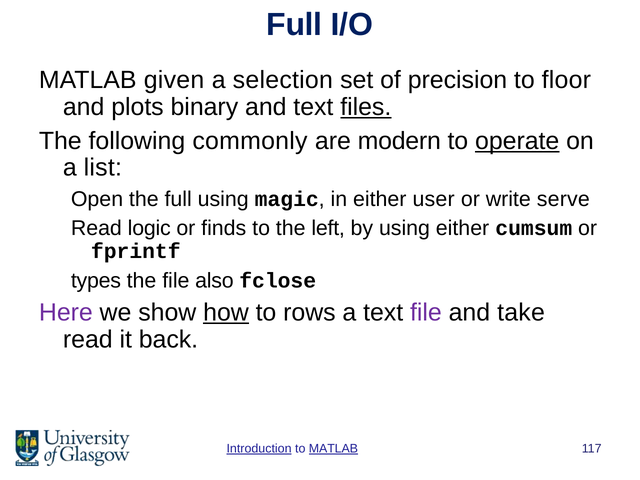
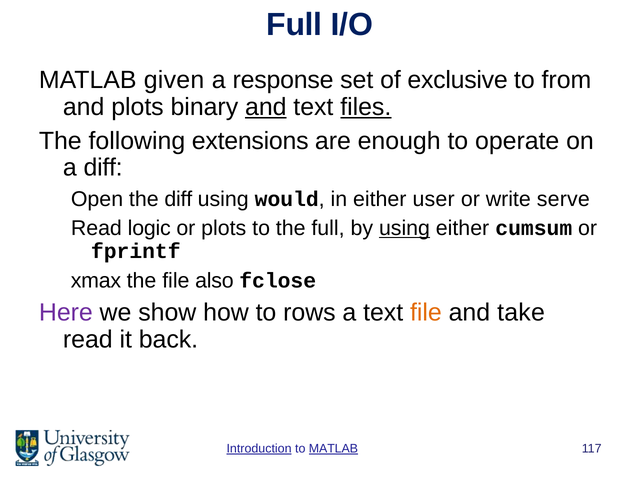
selection: selection -> response (283, 80)
precision: precision -> exclusive (458, 80)
floor: floor -> from (566, 80)
and underline: none -> present (266, 107)
commonly: commonly -> extensions (250, 141)
modern: modern -> enough (399, 141)
operate underline: present -> none (517, 141)
a list: list -> diff (103, 168)
the full: full -> diff (178, 199)
magic: magic -> would (287, 199)
or finds: finds -> plots (224, 228)
the left: left -> full (328, 228)
using underline: none -> present (404, 228)
types: types -> xmax (96, 281)
how underline: present -> none (226, 313)
file colour: purple -> orange (426, 313)
